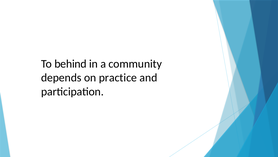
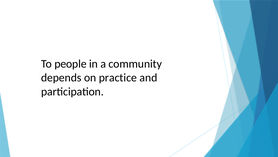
behind: behind -> people (70, 64)
